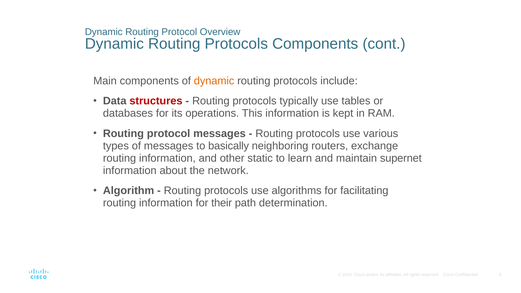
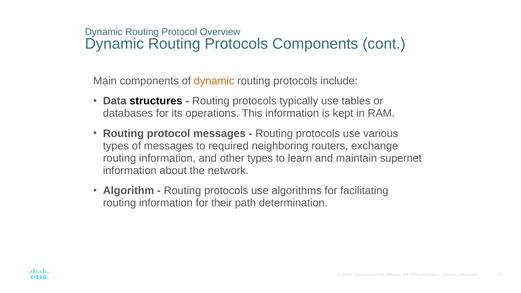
structures colour: red -> black (156, 101)
basically: basically -> required (228, 146)
other static: static -> types (260, 158)
